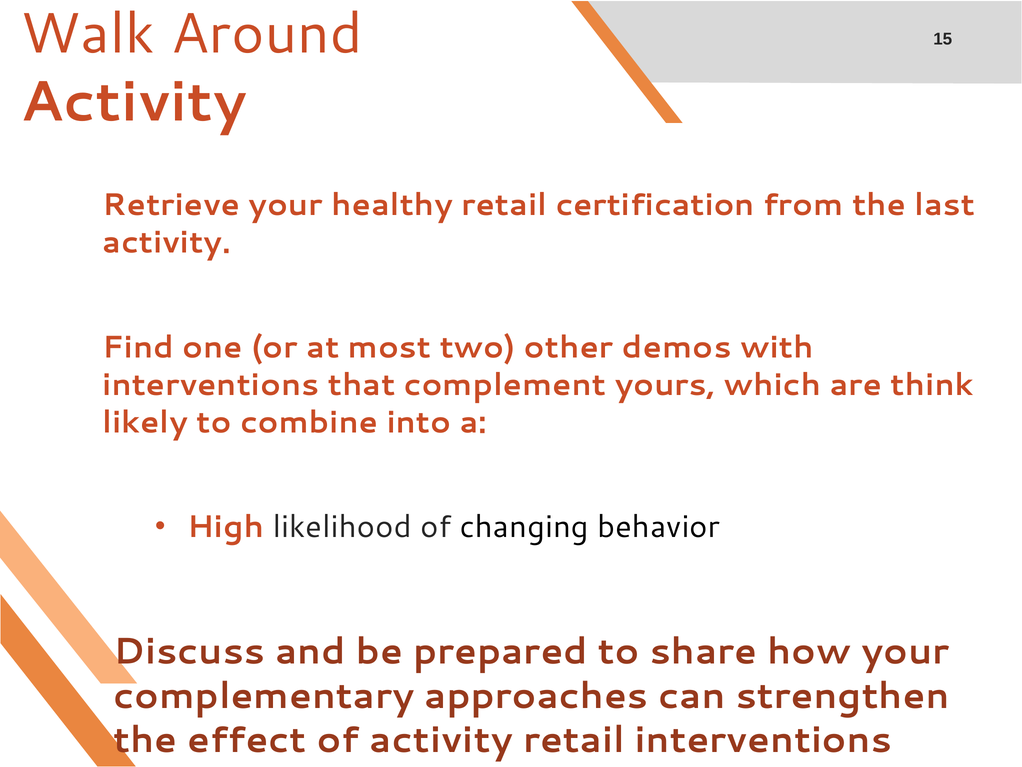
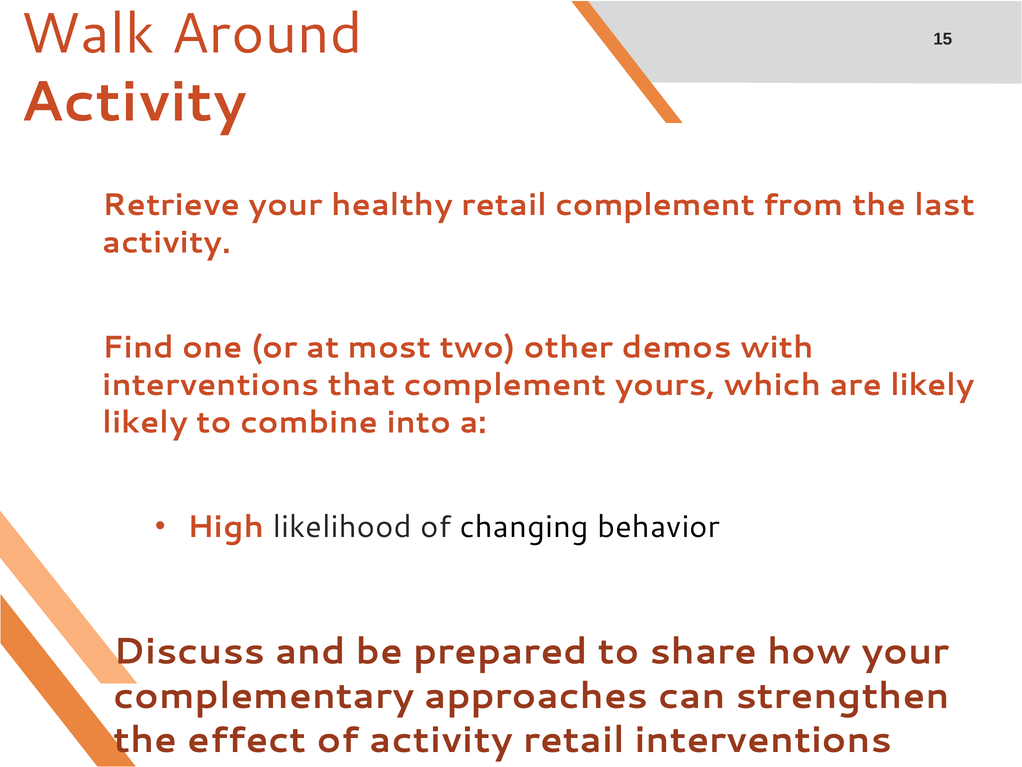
retail certification: certification -> complement (655, 205)
are think: think -> likely (932, 384)
